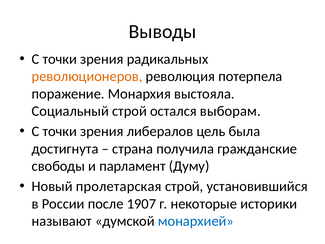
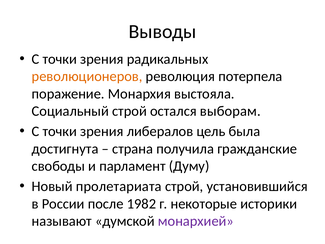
пролетарская: пролетарская -> пролетариата (119, 186)
1907: 1907 -> 1982 (141, 204)
монархией colour: blue -> purple (196, 221)
